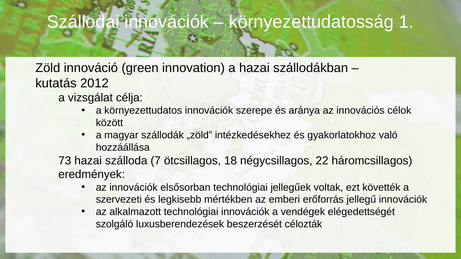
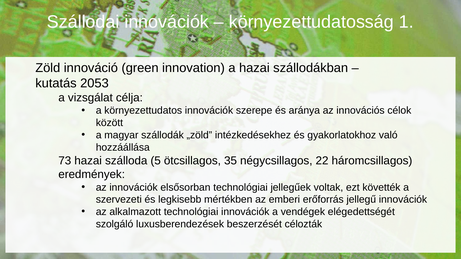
2012: 2012 -> 2053 (94, 83)
7: 7 -> 5 (156, 161)
18: 18 -> 35 (231, 161)
